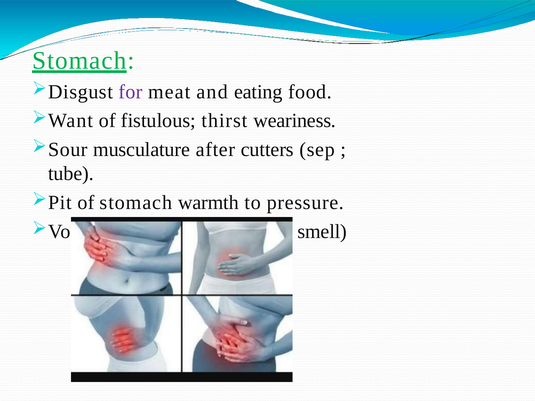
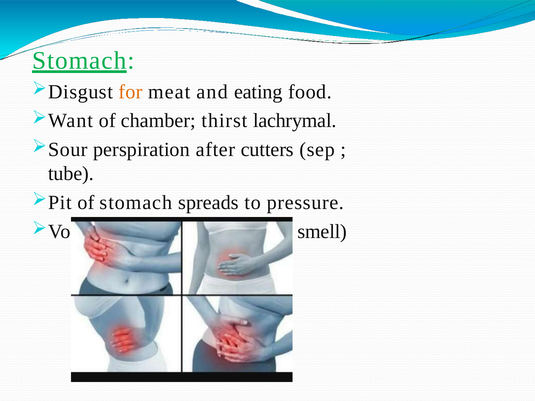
for colour: purple -> orange (130, 92)
fistulous: fistulous -> chamber (158, 121)
weariness: weariness -> lachrymal (295, 121)
musculature: musculature -> perspiration (142, 150)
warmth: warmth -> spreads (208, 203)
